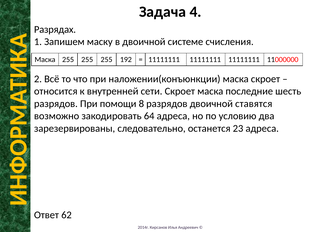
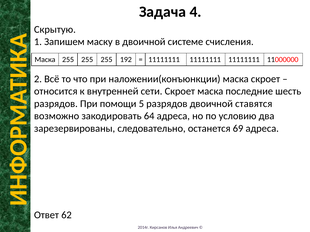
Разрядах: Разрядах -> Скрытую (55, 29)
8: 8 -> 5 (141, 104)
23: 23 -> 69 (238, 129)
